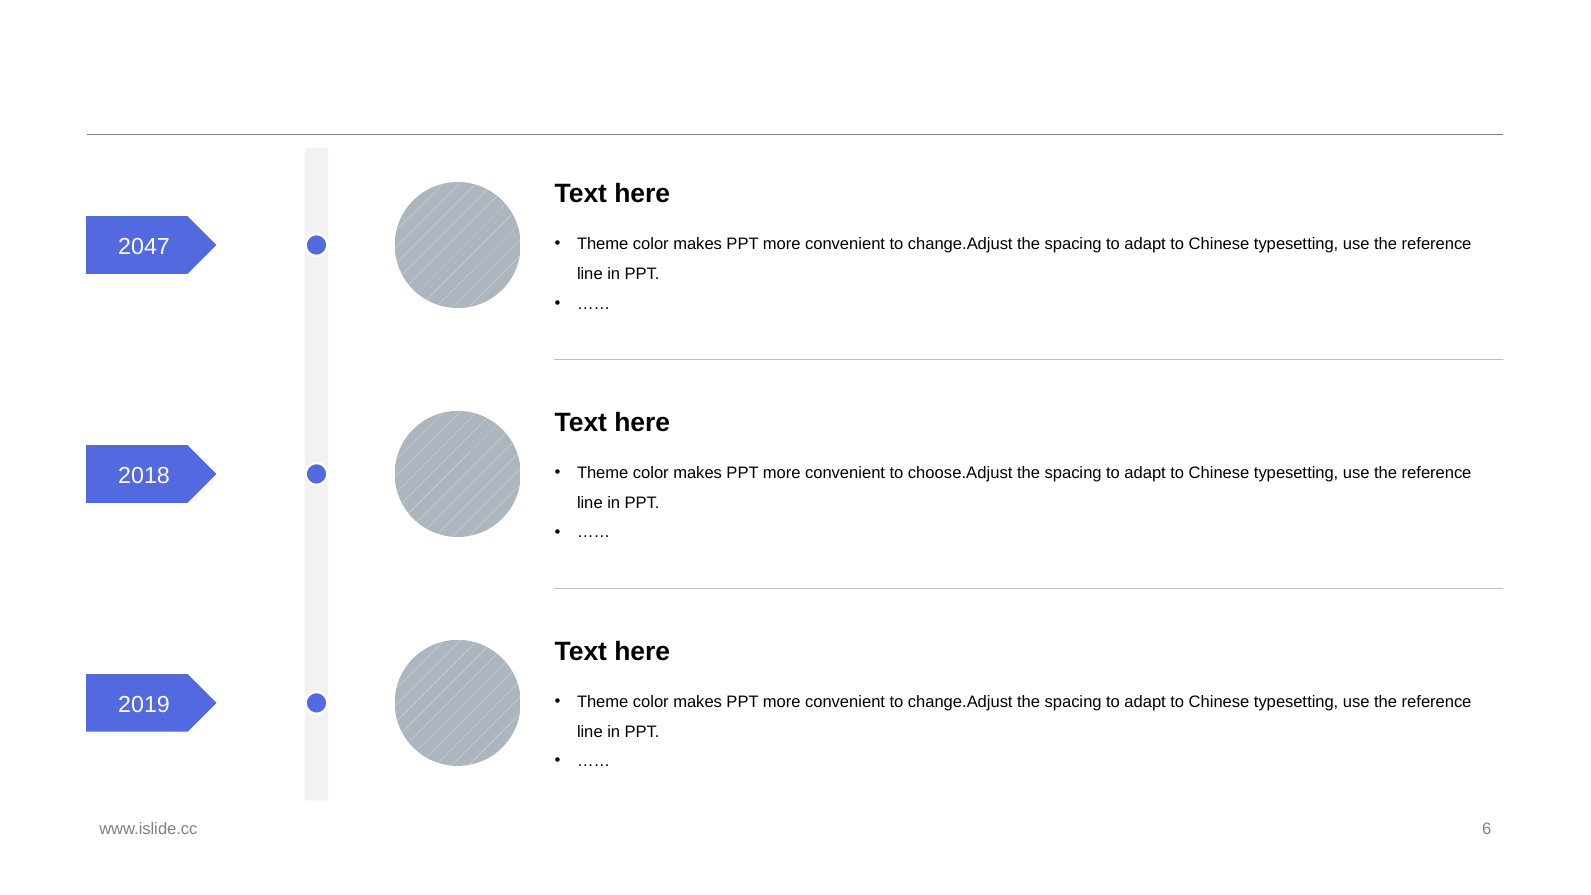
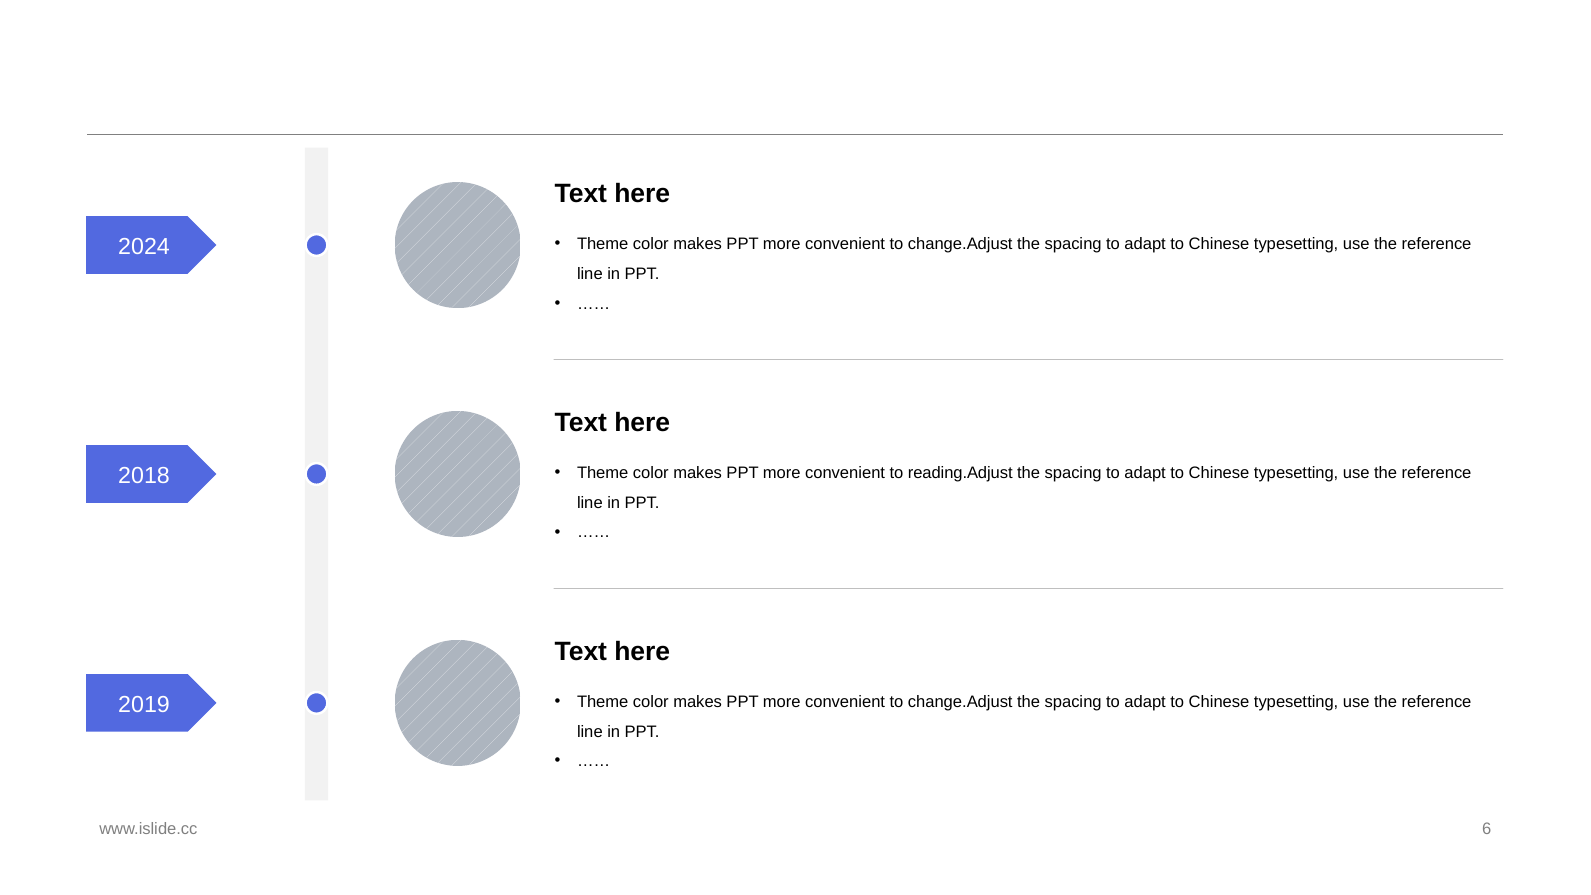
2047: 2047 -> 2024 (144, 247)
choose.Adjust: choose.Adjust -> reading.Adjust (960, 473)
